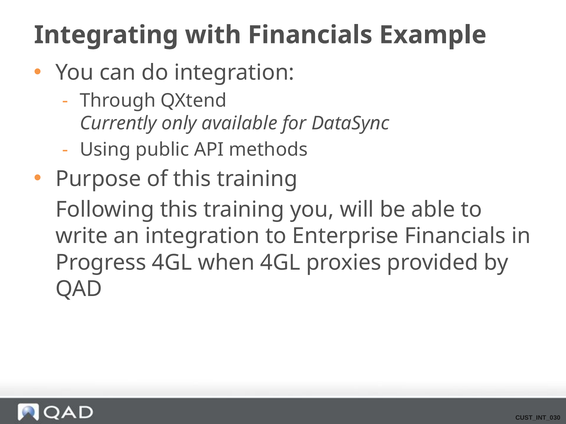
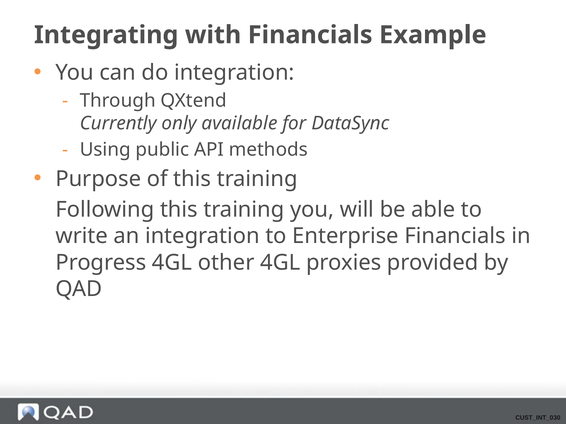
when: when -> other (226, 263)
